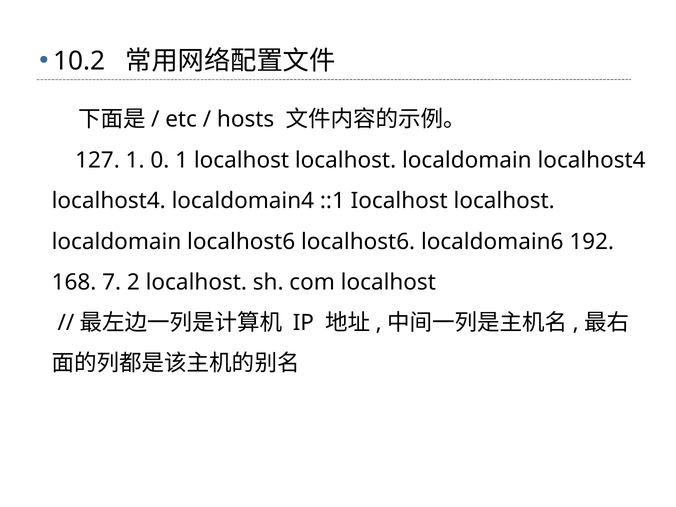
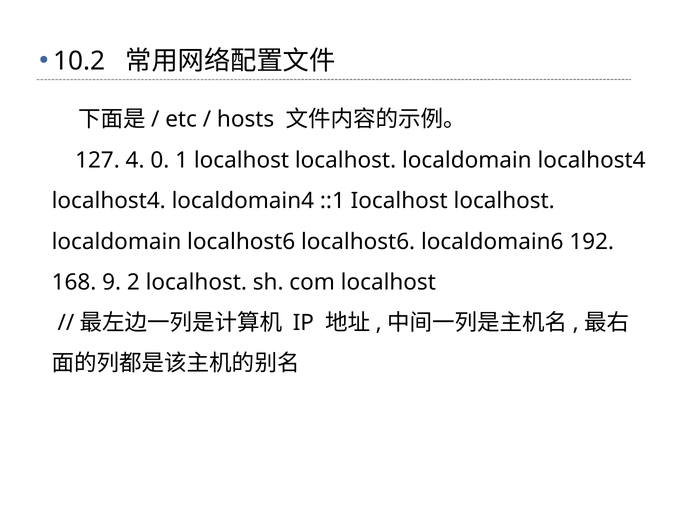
127 1: 1 -> 4 (135, 160)
7: 7 -> 9 (112, 282)
